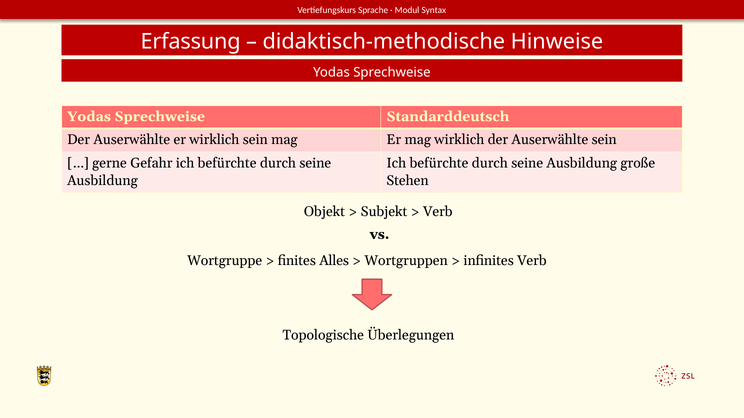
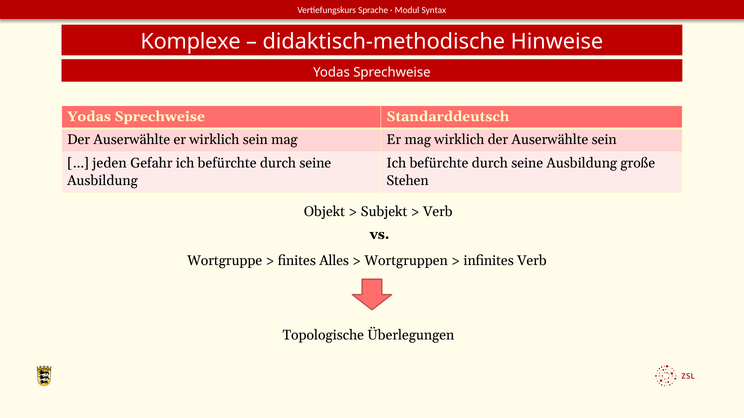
Erfassung: Erfassung -> Komplexe (191, 42)
gerne: gerne -> jeden (109, 163)
